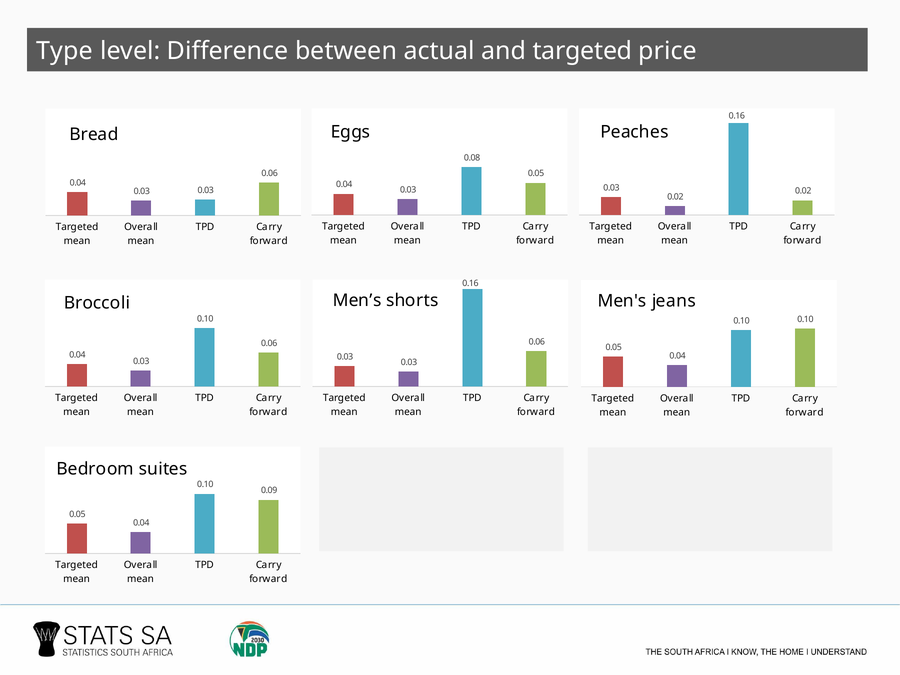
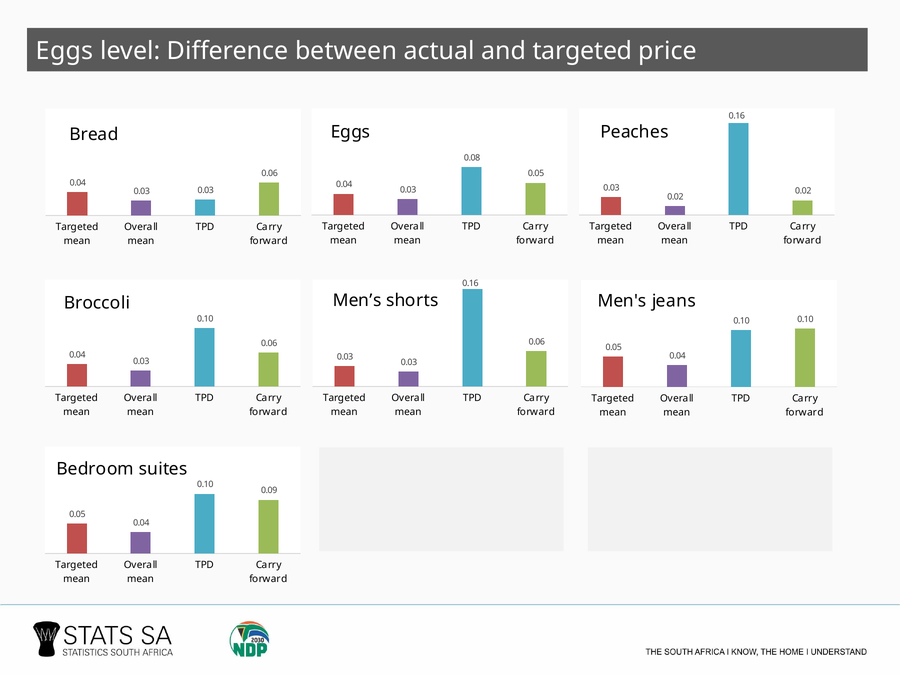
Type: Type -> Eggs (65, 51)
